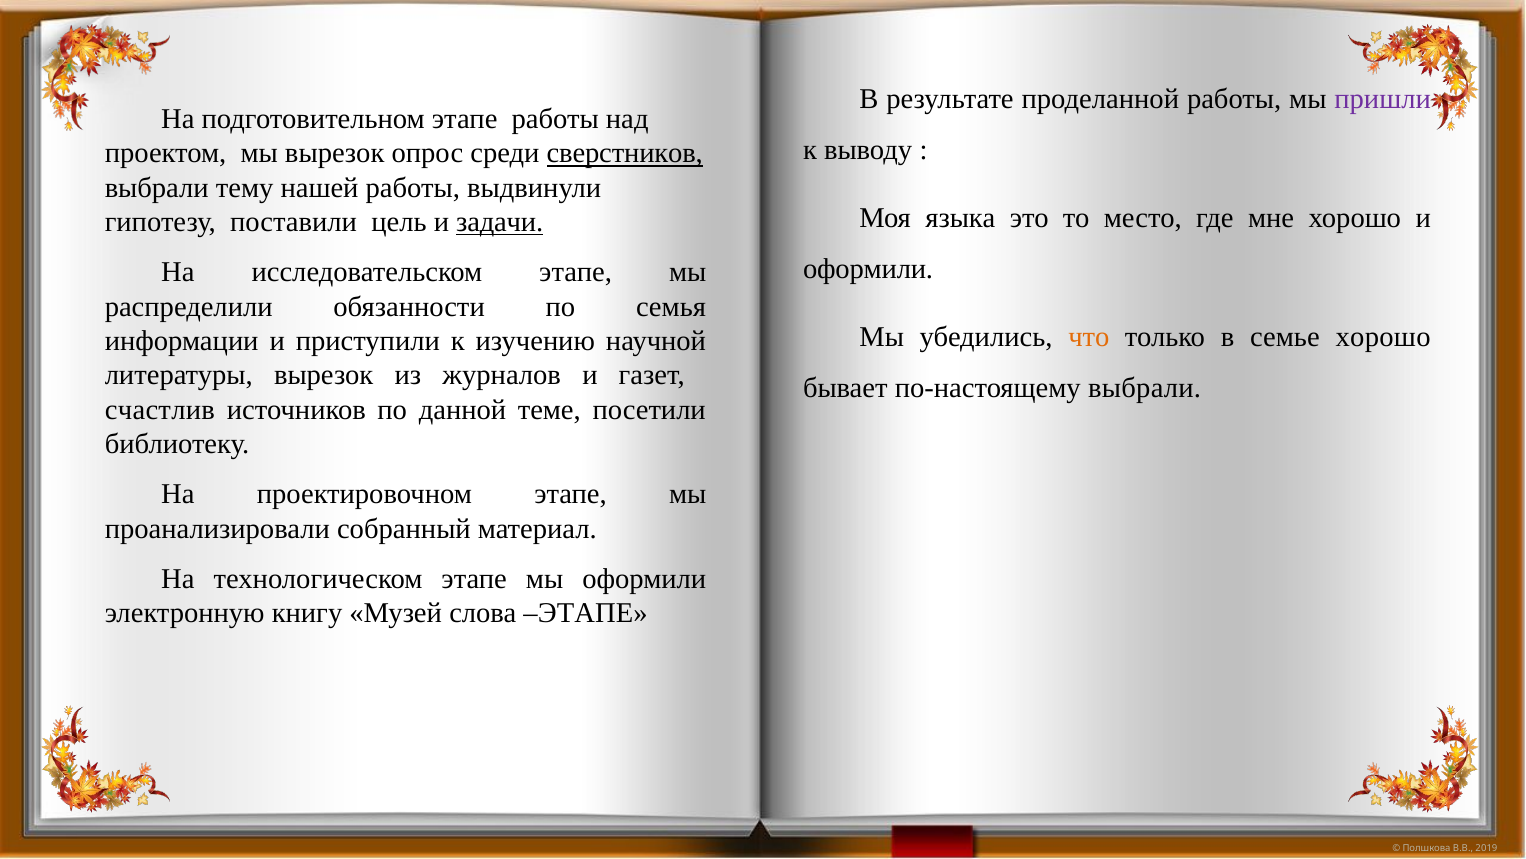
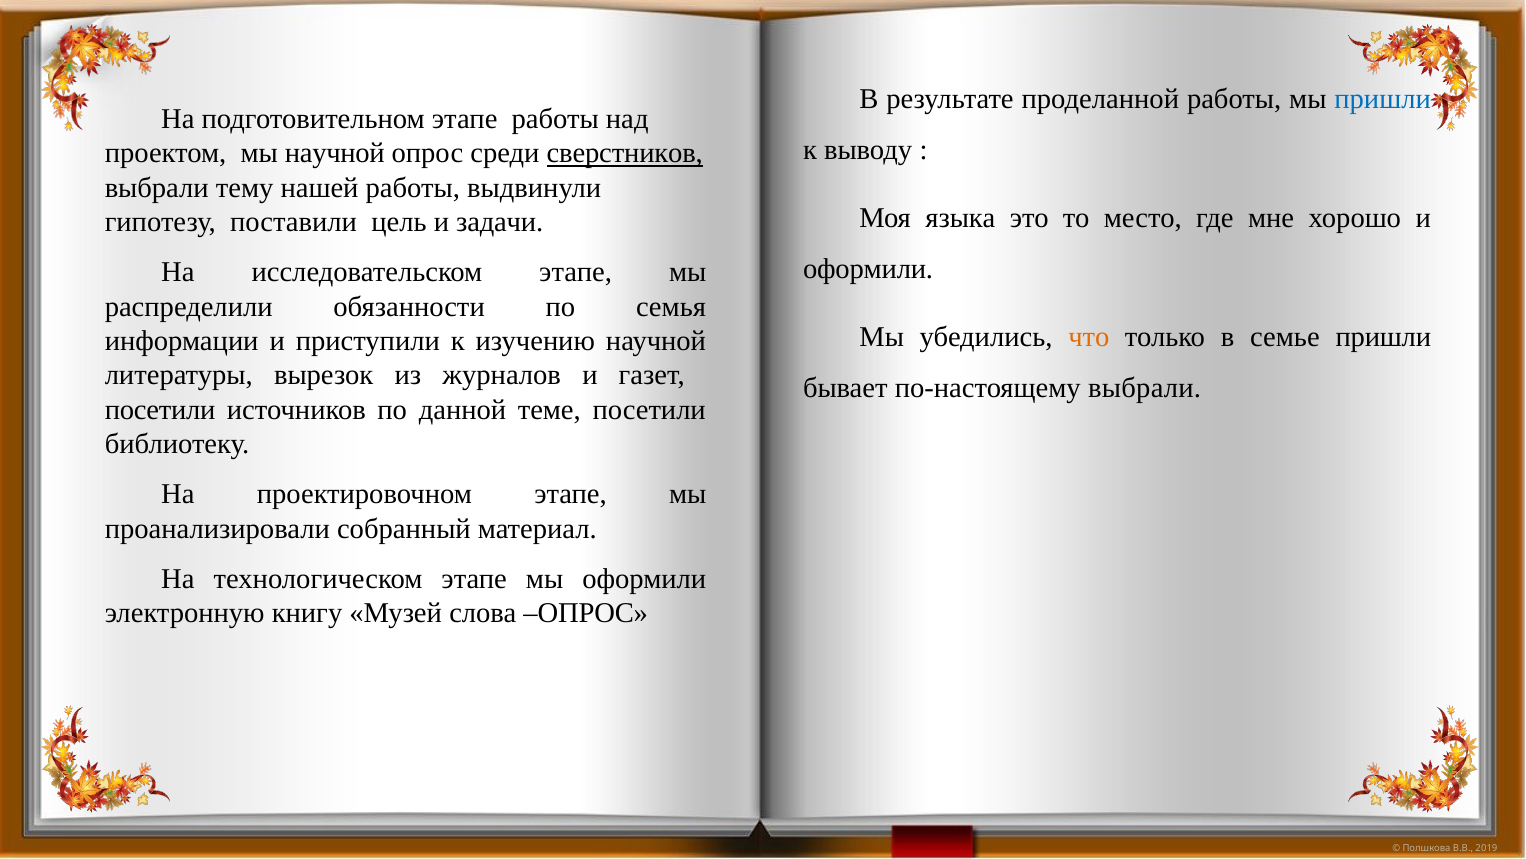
пришли colour: purple -> blue (1383, 99)
мы вырезок: вырезок -> научной (335, 153)
задачи underline: present -> none (500, 222)
семье хорошо: хорошо -> пришли (1383, 337)
счастлив: счастлив -> посетили (160, 409)
слова ЭТАПЕ: ЭТАПЕ -> ОПРОС (586, 613)
